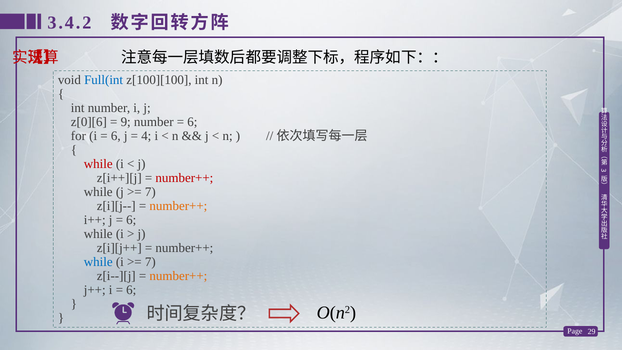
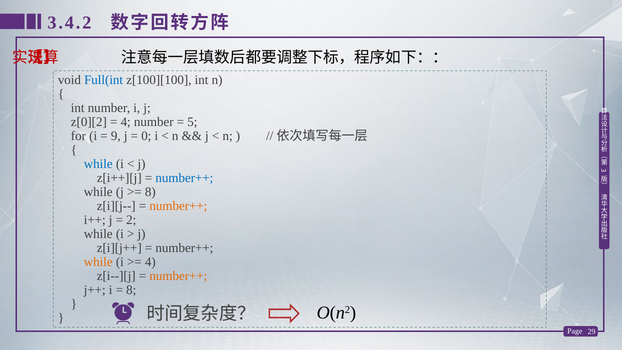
z[0][6: z[0][6 -> z[0][2 (89, 122)
9: 9 -> 4 (126, 122)
6: 6 -> 5 (192, 122)
6: 6 -> 9 (116, 136)
4: 4 -> 0 (146, 136)
while colour: red -> blue (98, 164)
number++ colour: red -> blue (184, 178)
7: 7 -> 8 (150, 192)
6: 6 -> 2 (131, 220)
while colour: blue -> orange (98, 262)
7: 7 -> 4 (150, 262)
6: 6 -> 8 (131, 290)
